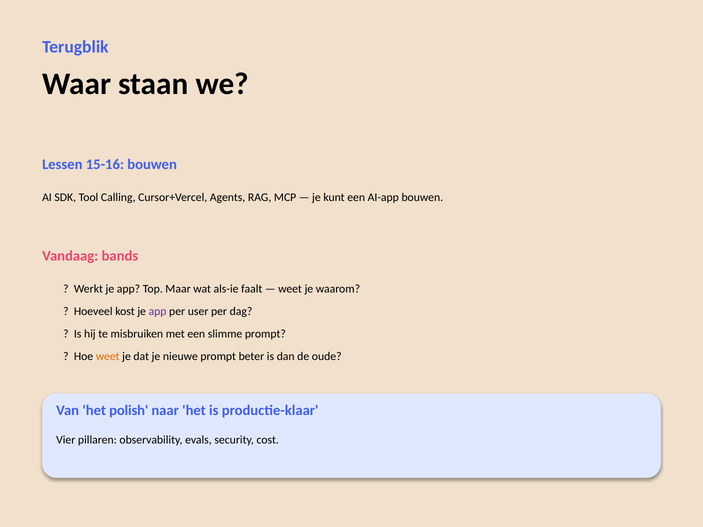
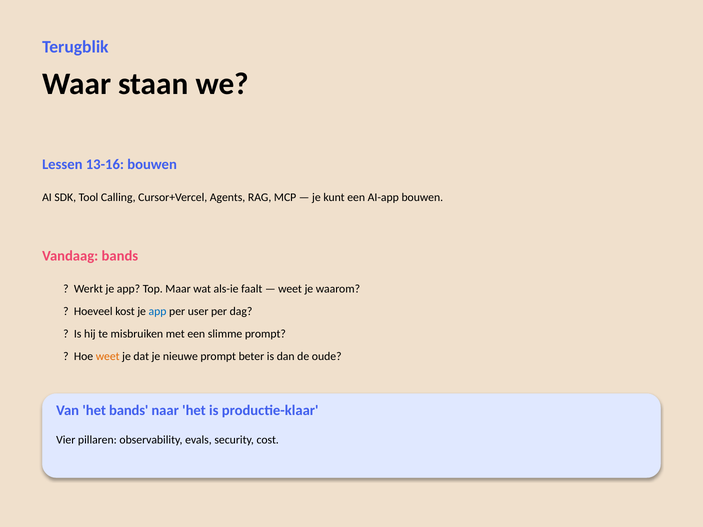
15-16: 15-16 -> 13-16 (105, 164)
app colour: purple -> blue (158, 312)
het polish: polish -> bands (129, 411)
